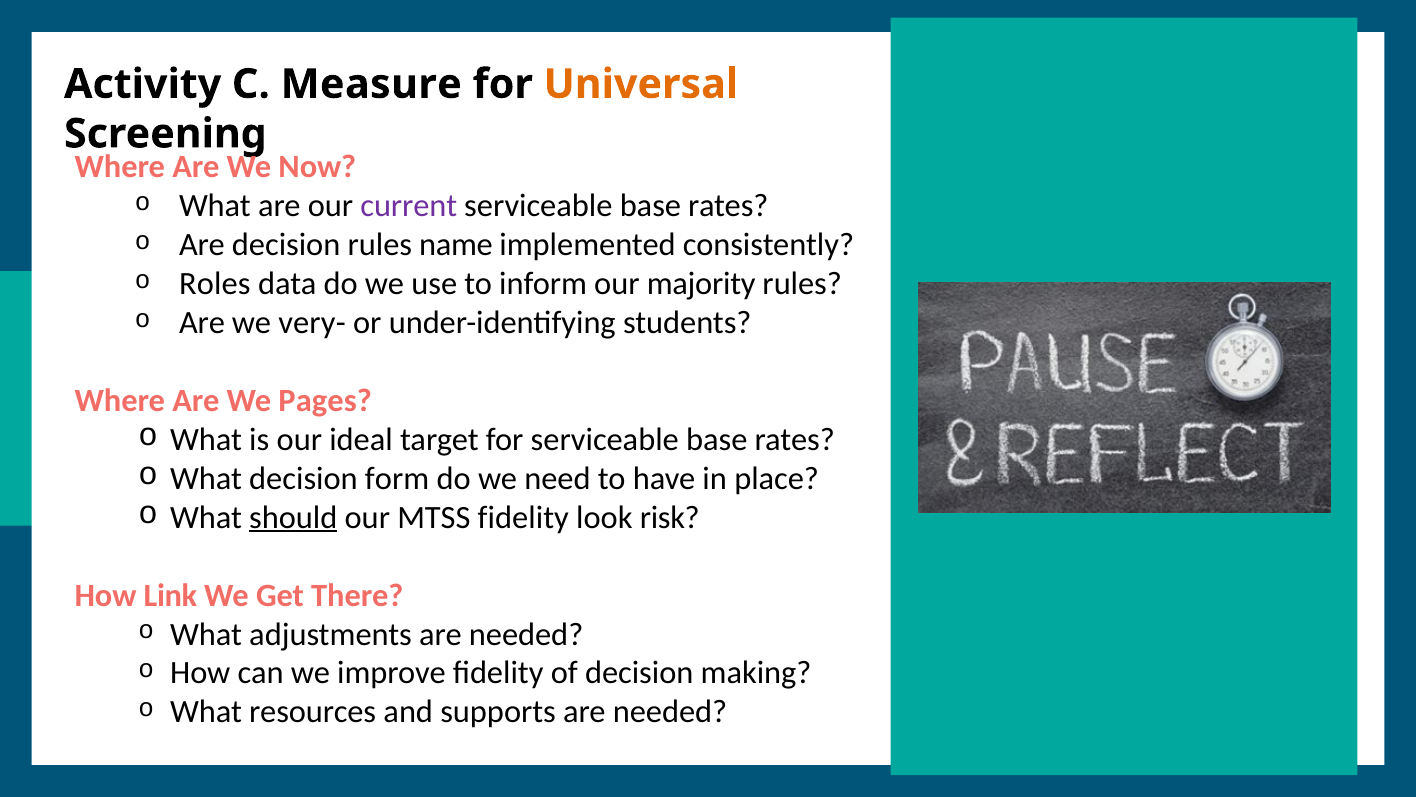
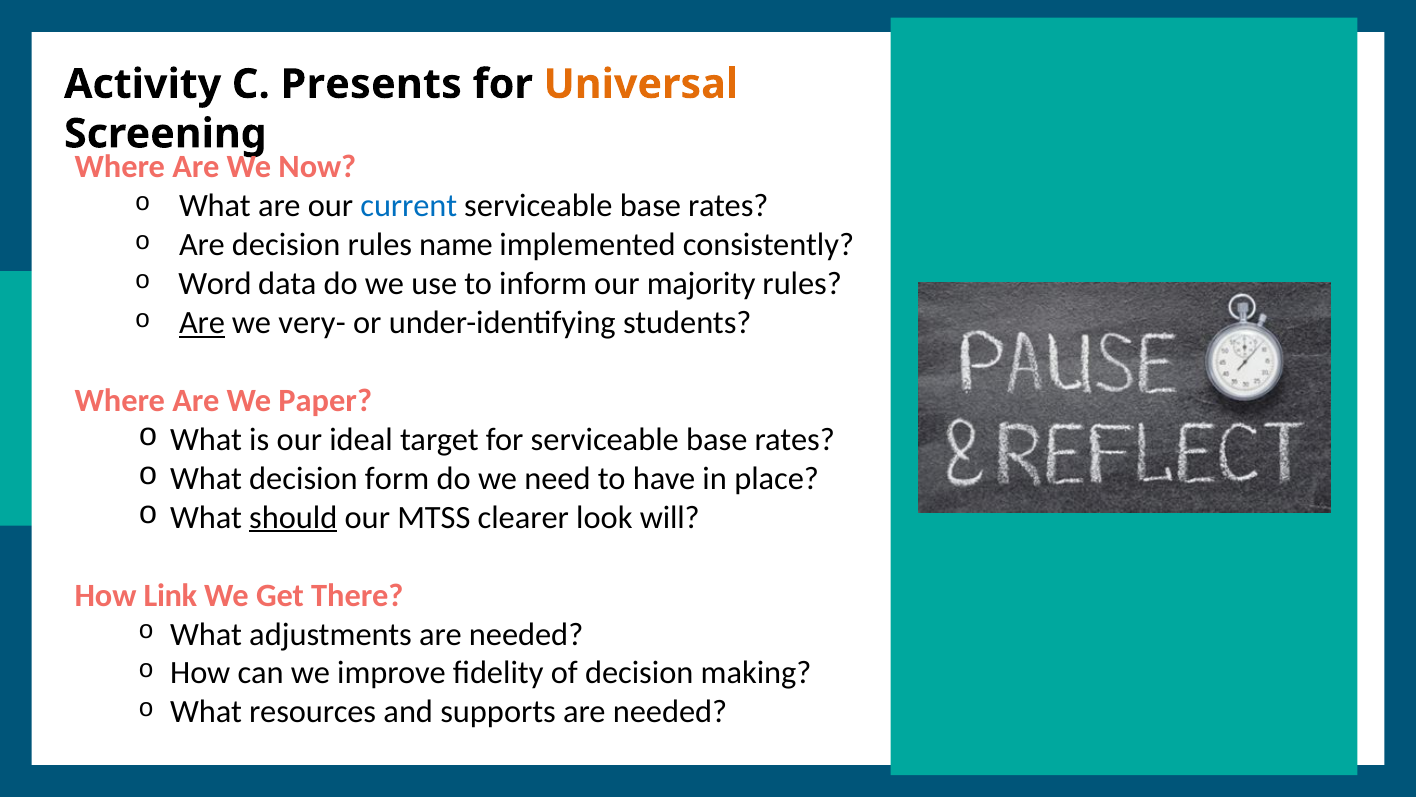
Measure: Measure -> Presents (371, 84)
current colour: purple -> blue (409, 206)
Roles: Roles -> Word (215, 284)
Are underline: none -> present (202, 322)
Pages: Pages -> Paper (325, 400)
MTSS fidelity: fidelity -> clearer (523, 517)
risk: risk -> will (670, 517)
